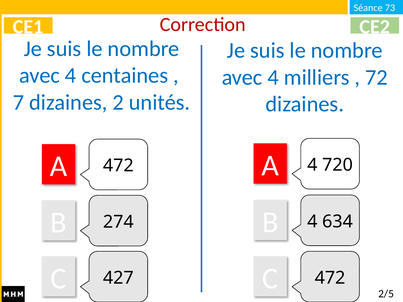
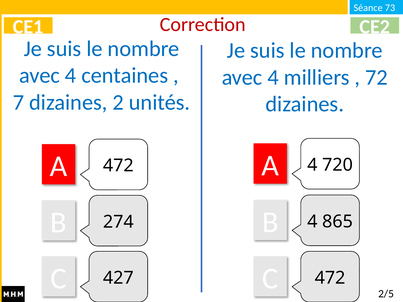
634: 634 -> 865 (337, 222)
